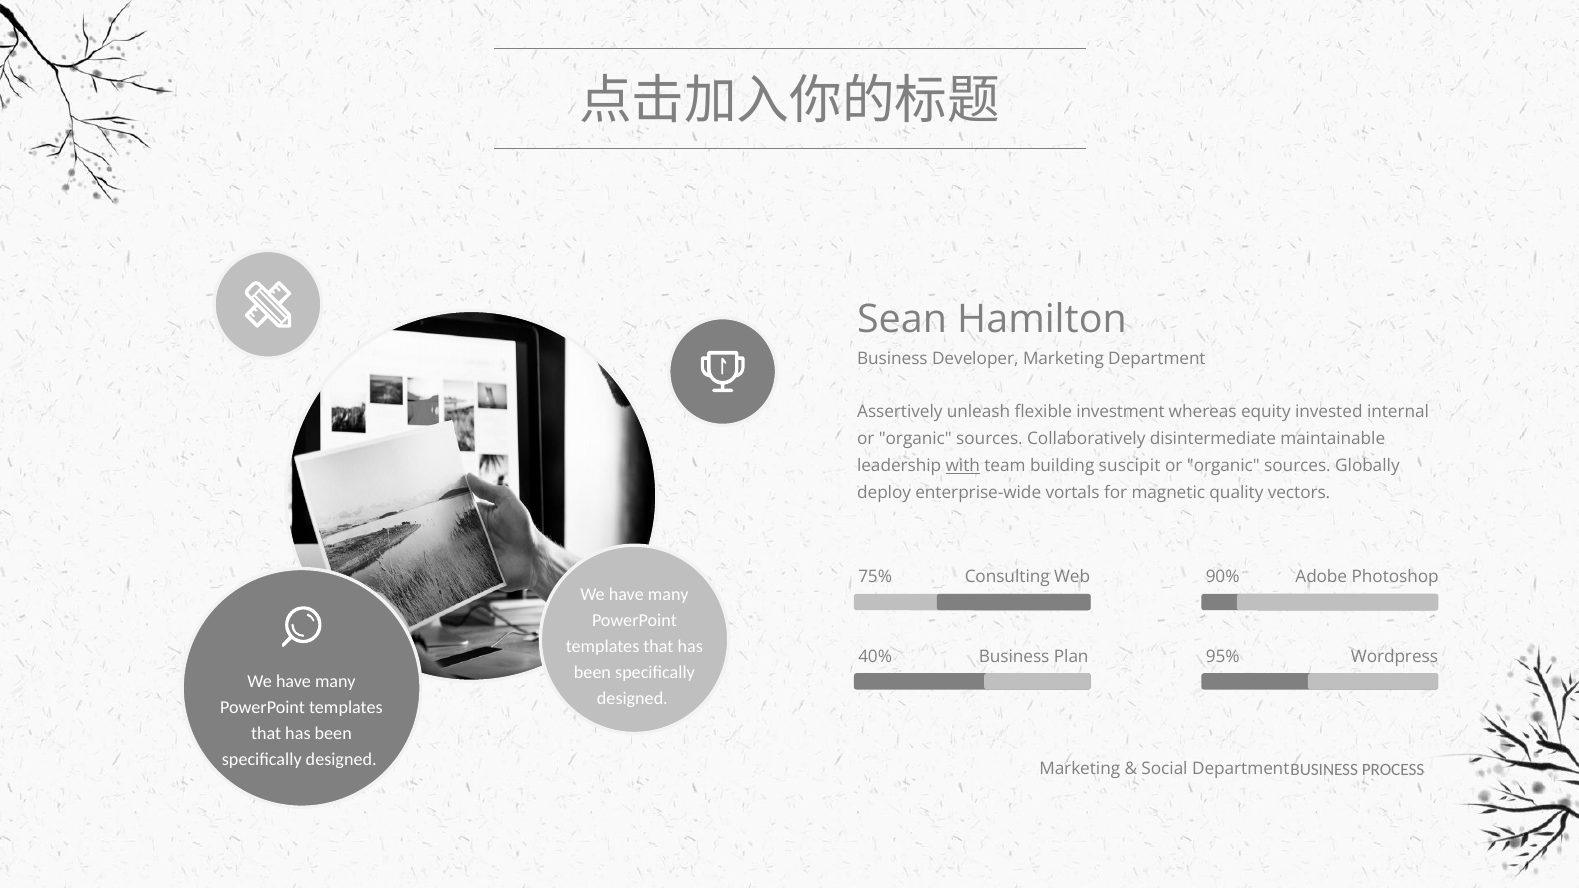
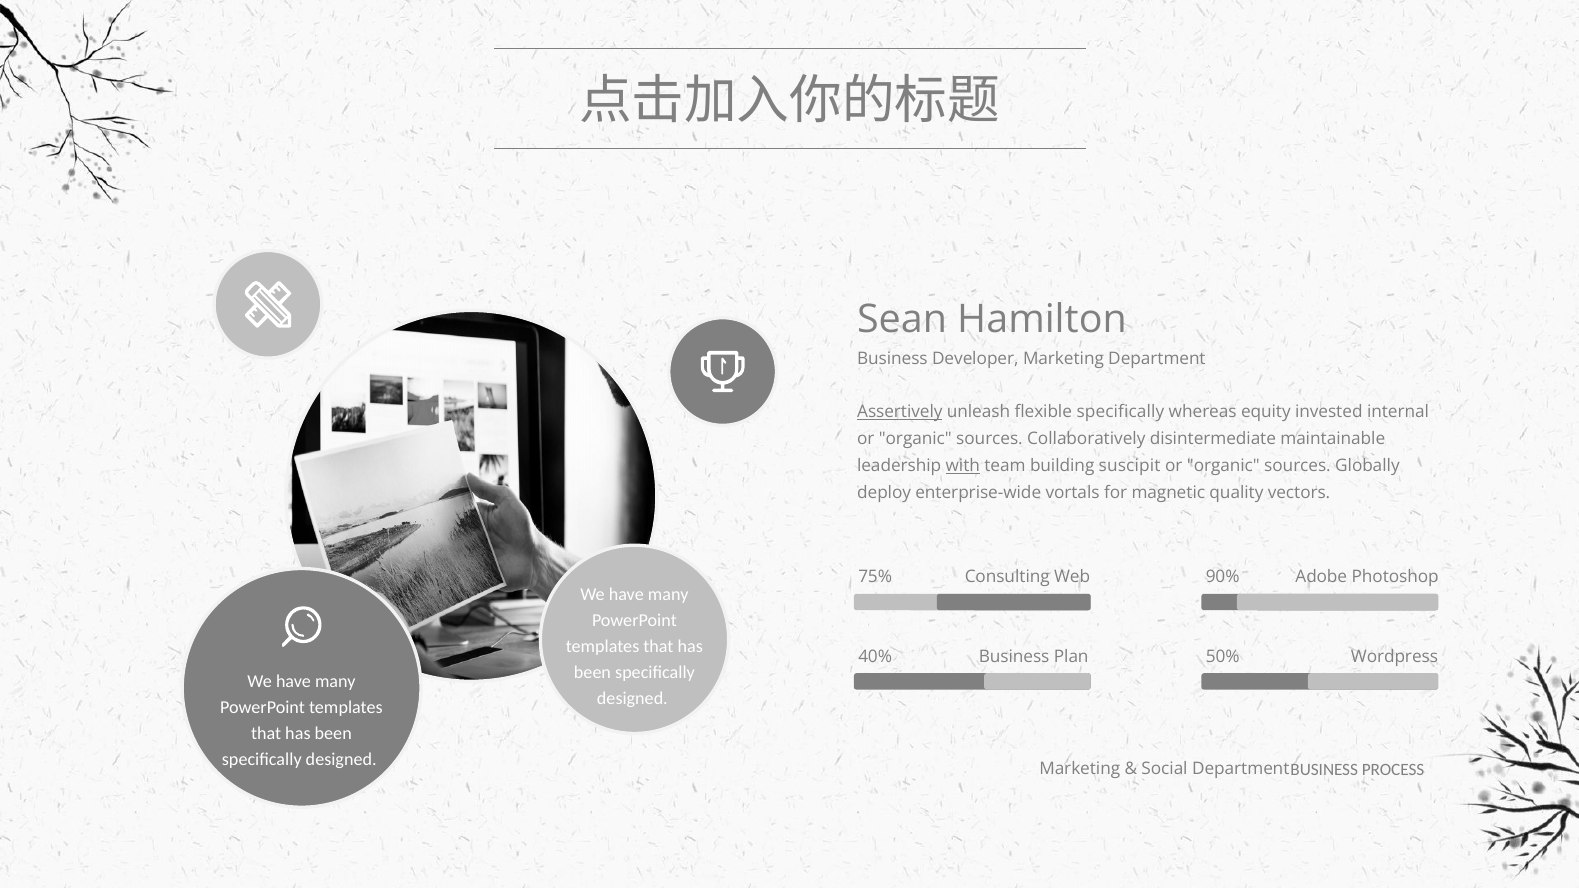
Assertively underline: none -> present (900, 412)
flexible investment: investment -> specifically (1120, 412)
95%: 95% -> 50% (1223, 657)
